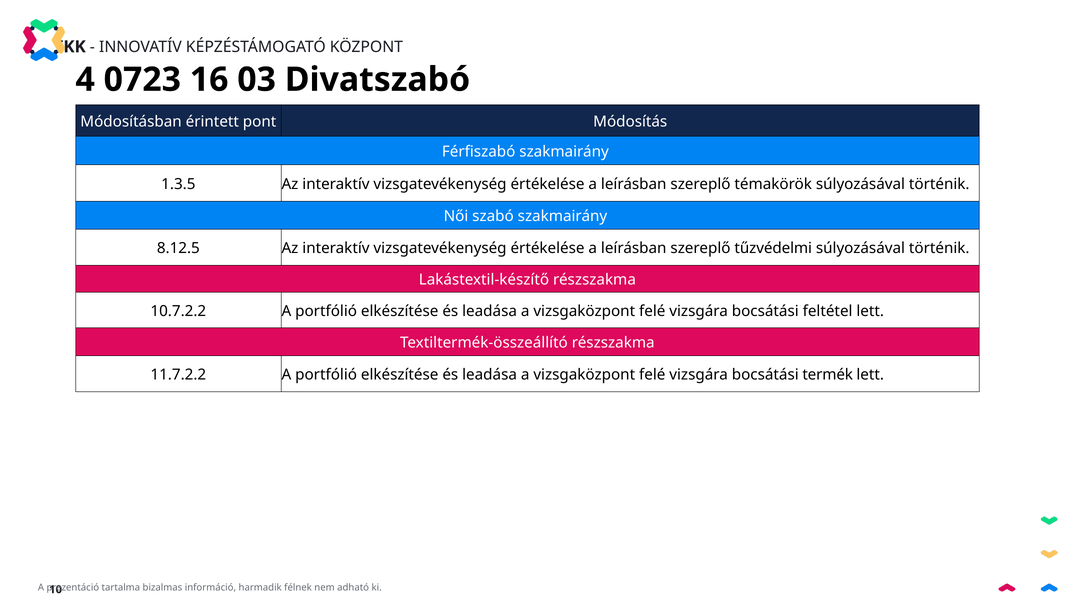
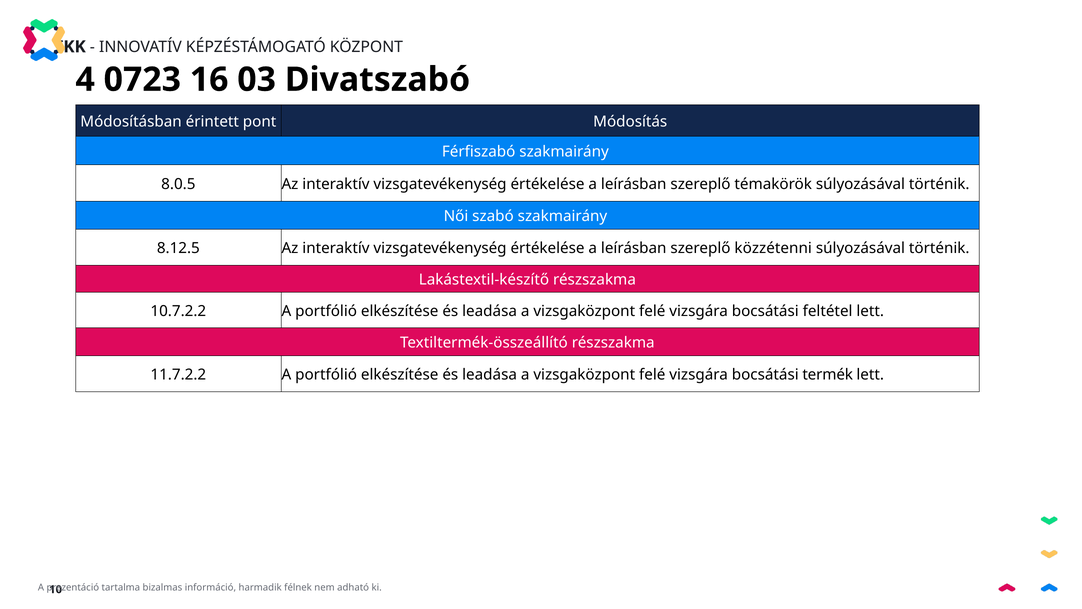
1.3.5: 1.3.5 -> 8.0.5 (178, 184)
tűzvédelmi: tűzvédelmi -> közzétenni (773, 248)
